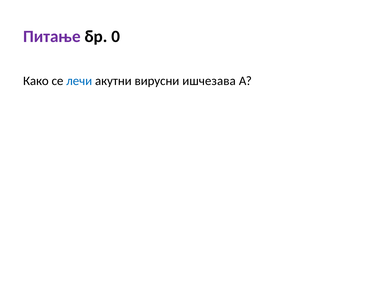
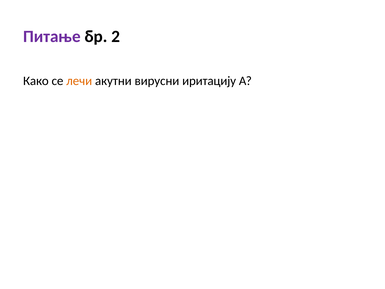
0: 0 -> 2 (116, 37)
лечи colour: blue -> orange (79, 81)
ишчезава: ишчезава -> иритацију (209, 81)
